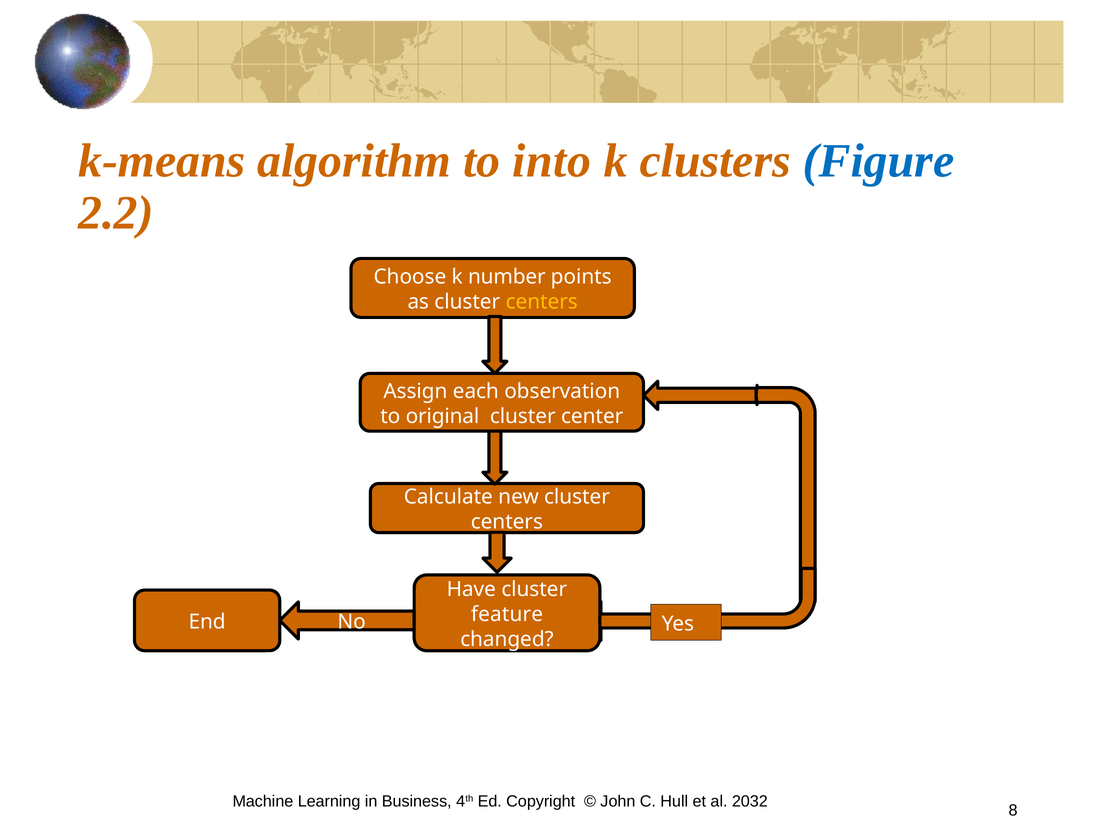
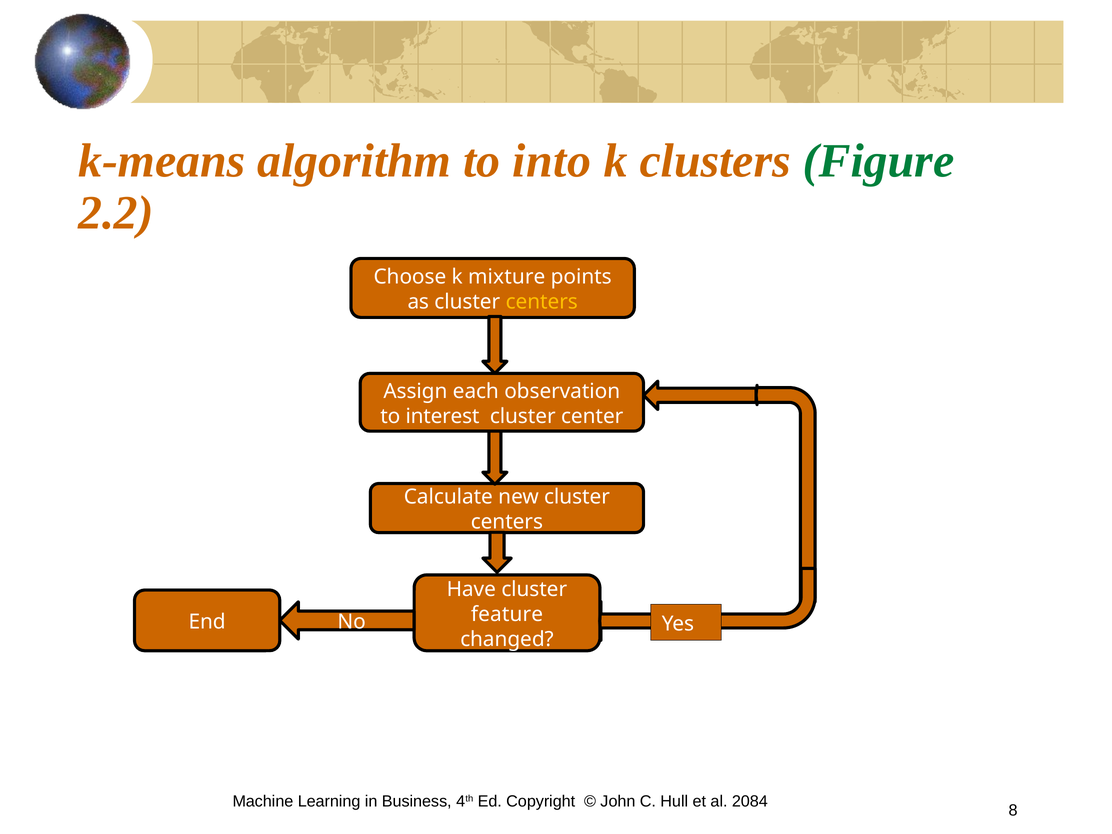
Figure colour: blue -> green (879, 161)
number: number -> mixture (507, 277)
original: original -> interest (442, 416)
2032: 2032 -> 2084 (750, 801)
